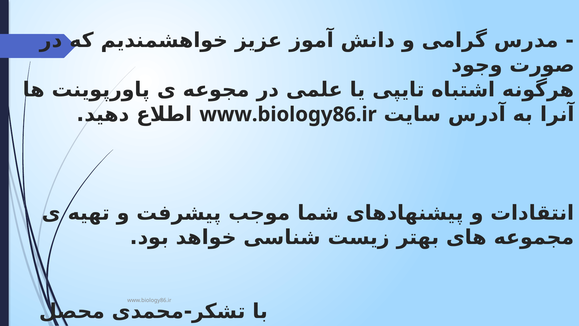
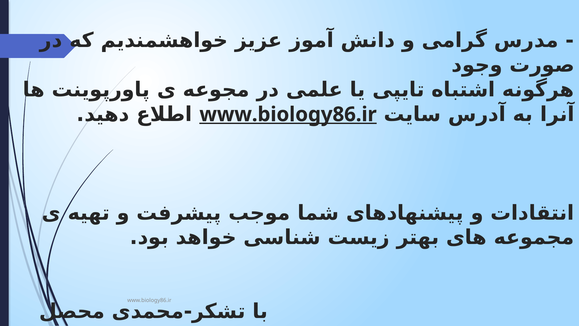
www.biology86.ir underline: none -> present (288, 114)
